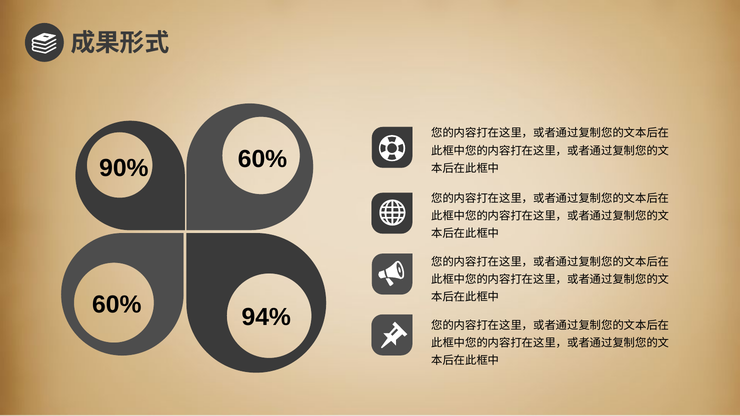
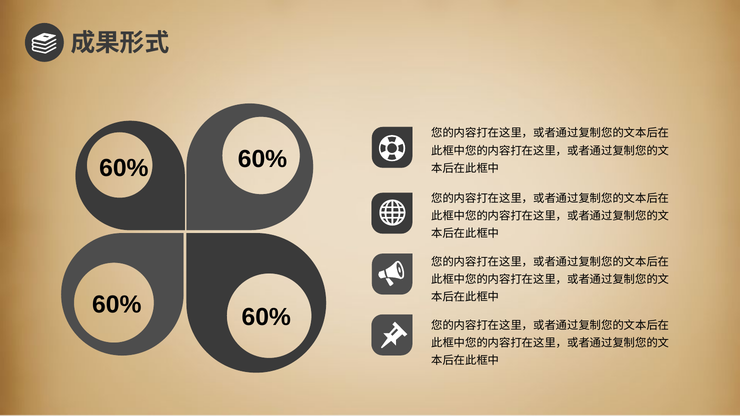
90%: 90% -> 60% (124, 168)
94%: 94% -> 60% (266, 317)
